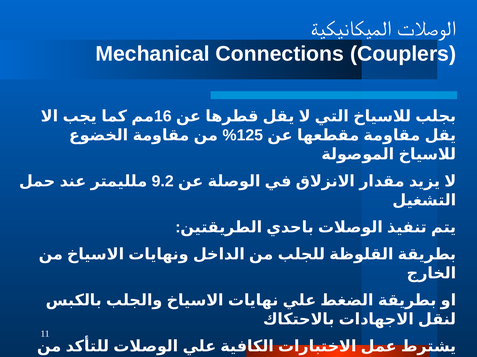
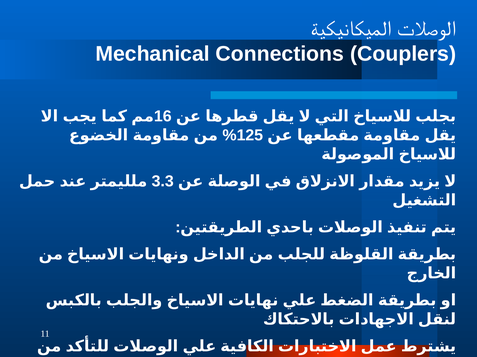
9.2: 9.2 -> 3.3 (163, 182)
